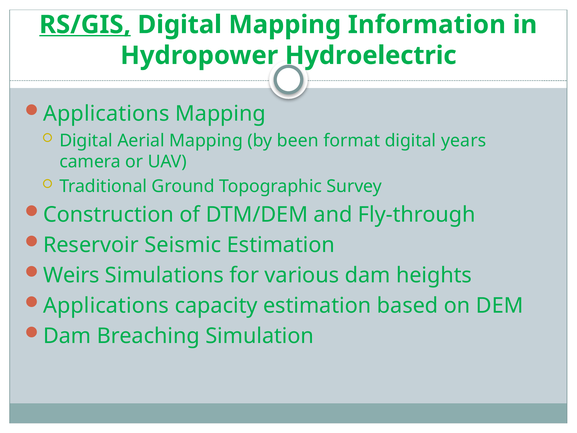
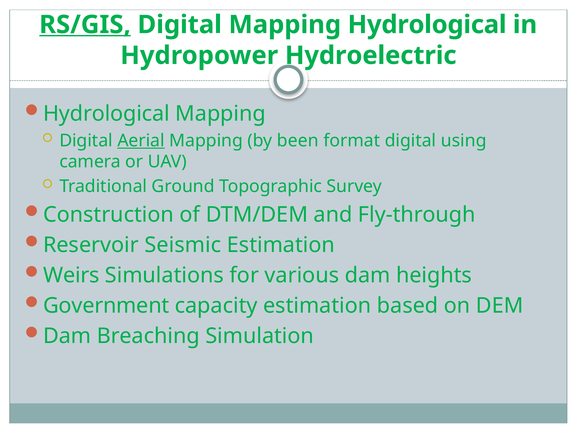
Mapping Information: Information -> Hydrological (427, 25)
Applications: Applications -> Hydrological (106, 114)
Aerial underline: none -> present (141, 141)
years: years -> using (464, 141)
Applications: Applications -> Government (106, 306)
